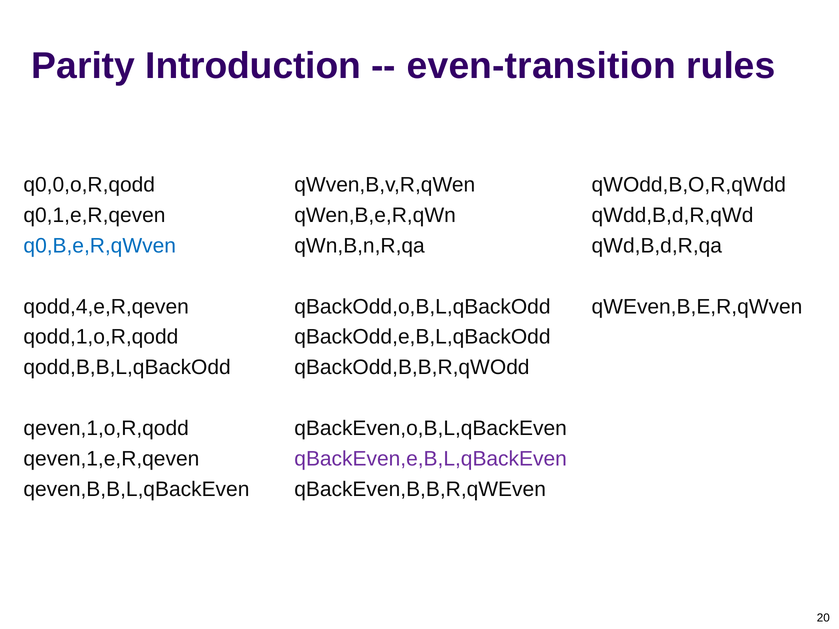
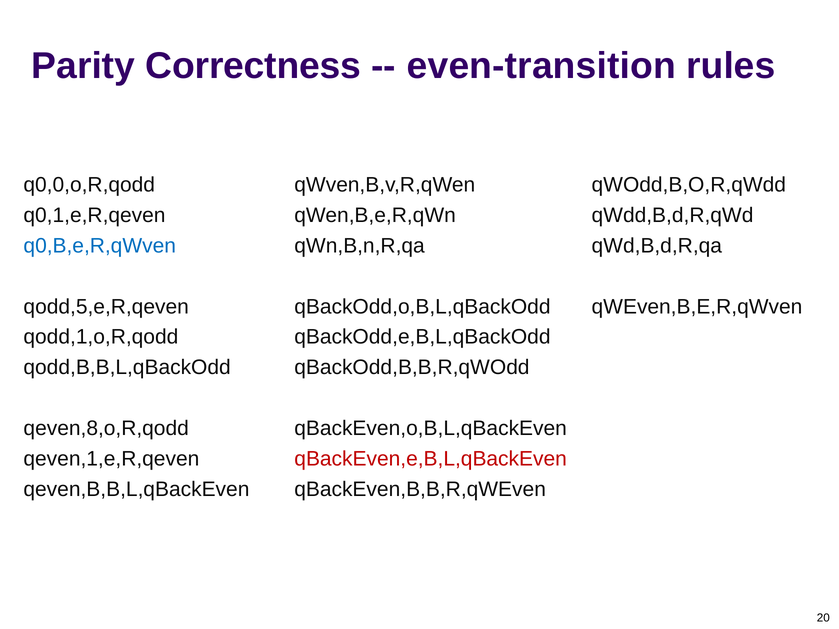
Introduction: Introduction -> Correctness (253, 66)
qodd,4,e,R,qeven: qodd,4,e,R,qeven -> qodd,5,e,R,qeven (106, 307)
qeven,1,o,R,qodd: qeven,1,o,R,qodd -> qeven,8,o,R,qodd (106, 429)
qBackEven,e,B,L,qBackEven colour: purple -> red (431, 459)
